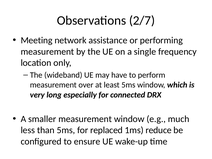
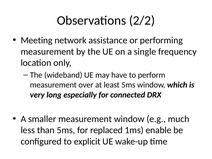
2/7: 2/7 -> 2/2 (142, 21)
reduce: reduce -> enable (159, 130)
ensure: ensure -> explicit (87, 142)
